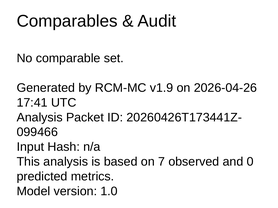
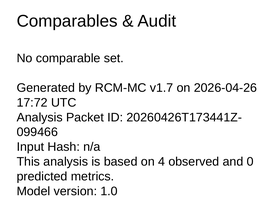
v1.9: v1.9 -> v1.7 (162, 88)
17:41: 17:41 -> 17:72 (32, 103)
7: 7 -> 4 (162, 162)
